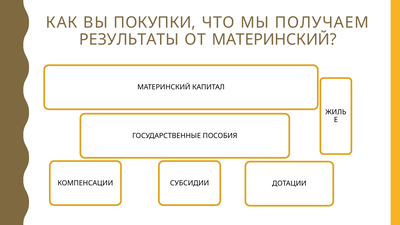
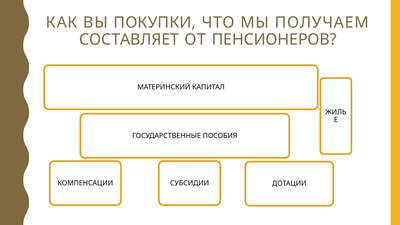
РЕЗУЛЬТАТЫ: РЕЗУЛЬТАТЫ -> СОСТАВЛЯЕТ (129, 40)
ОТ МАТЕРИНСКИЙ: МАТЕРИНСКИЙ -> ПЕНСИОНЕРОВ (274, 40)
